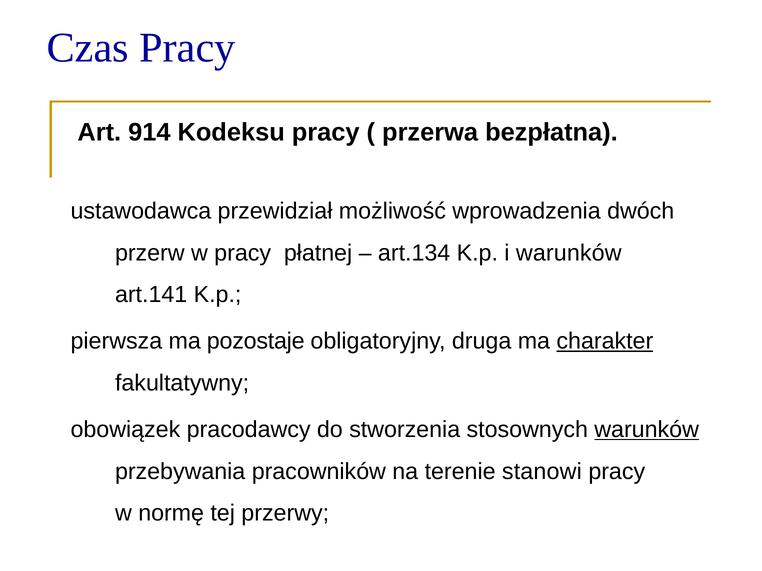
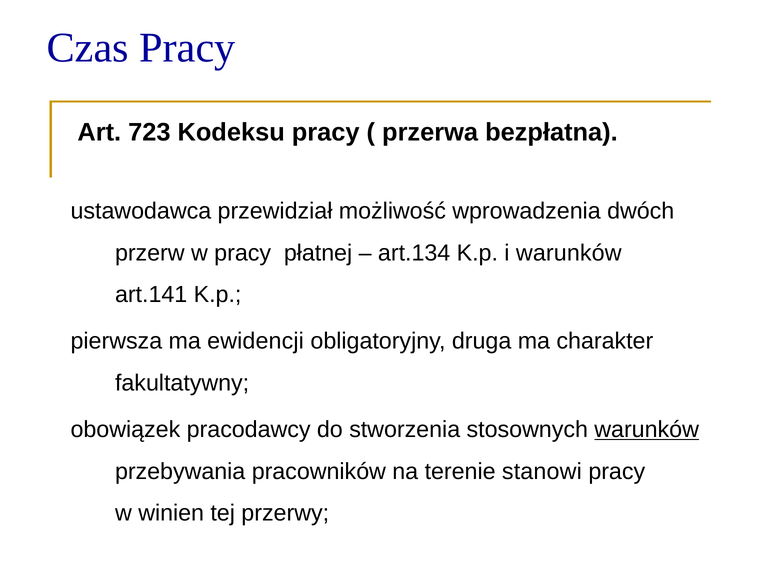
914: 914 -> 723 (149, 133)
pozostaje: pozostaje -> ewidencji (256, 341)
charakter underline: present -> none (605, 341)
normę: normę -> winien (171, 514)
